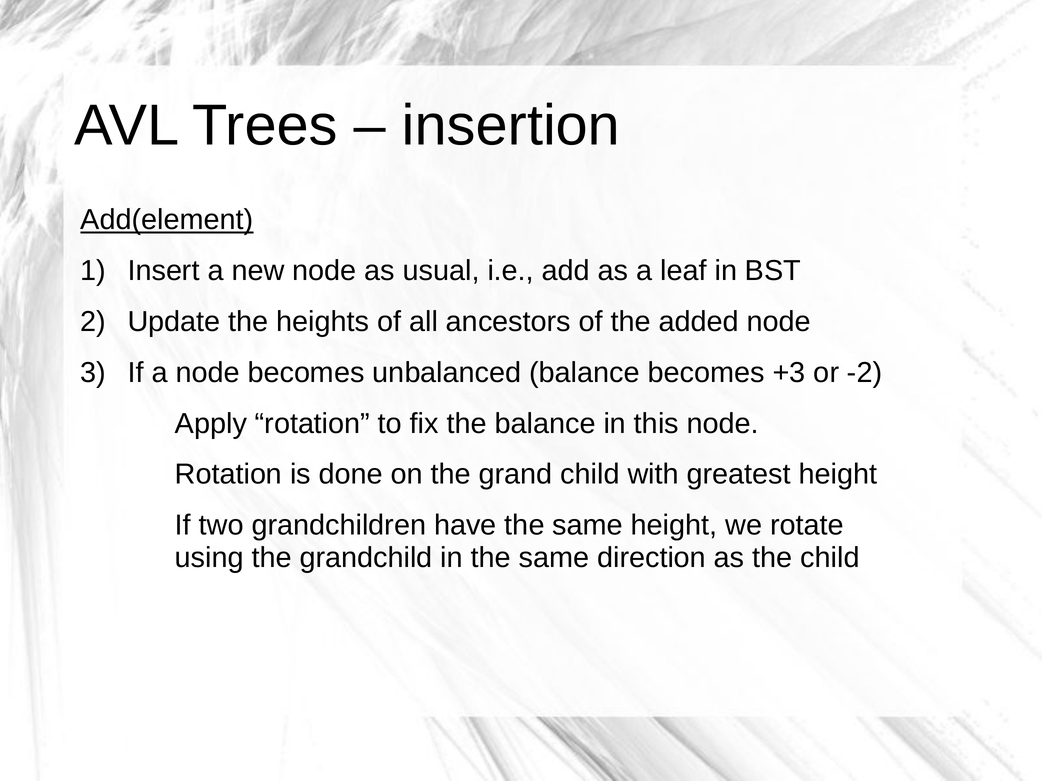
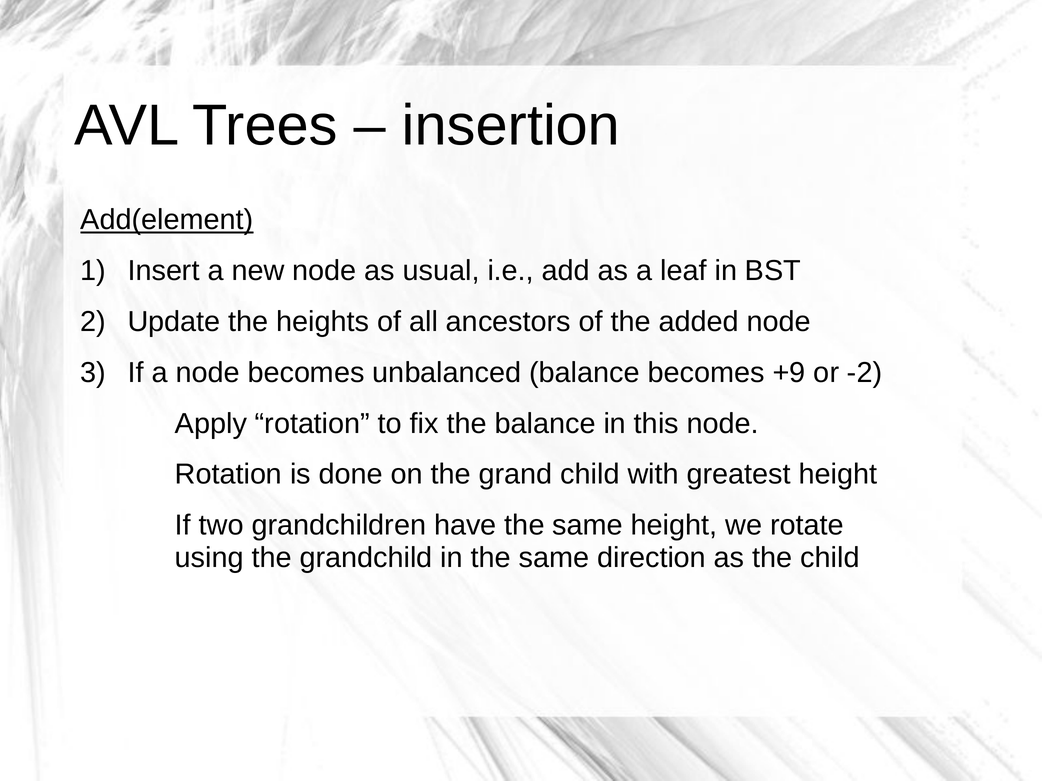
+3: +3 -> +9 (789, 373)
